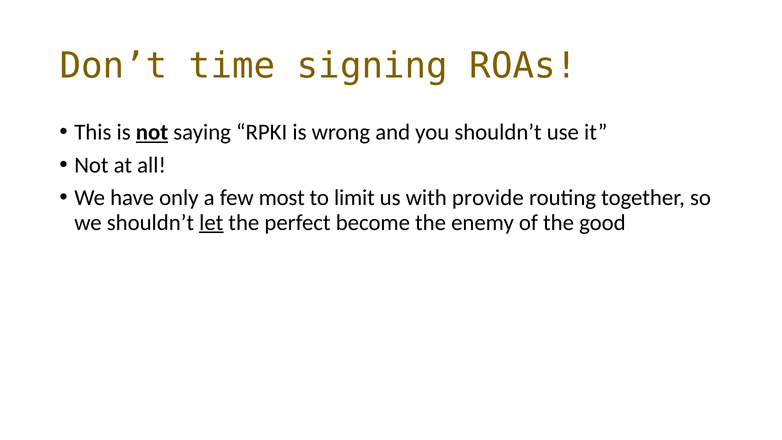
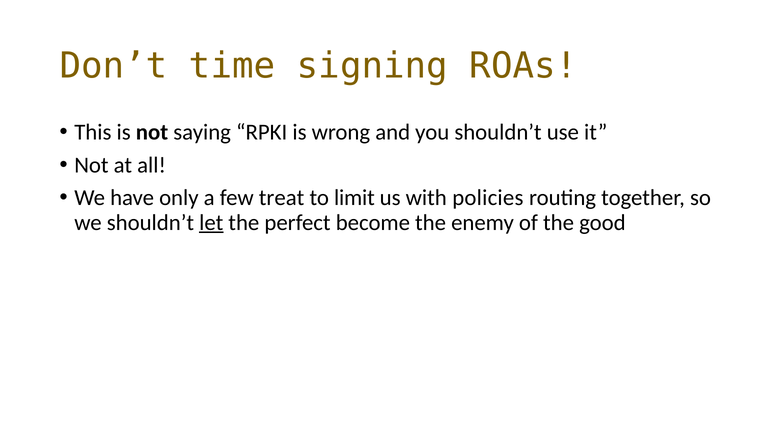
not underline: present -> none (152, 132)
most: most -> treat (282, 198)
provide: provide -> policies (488, 198)
